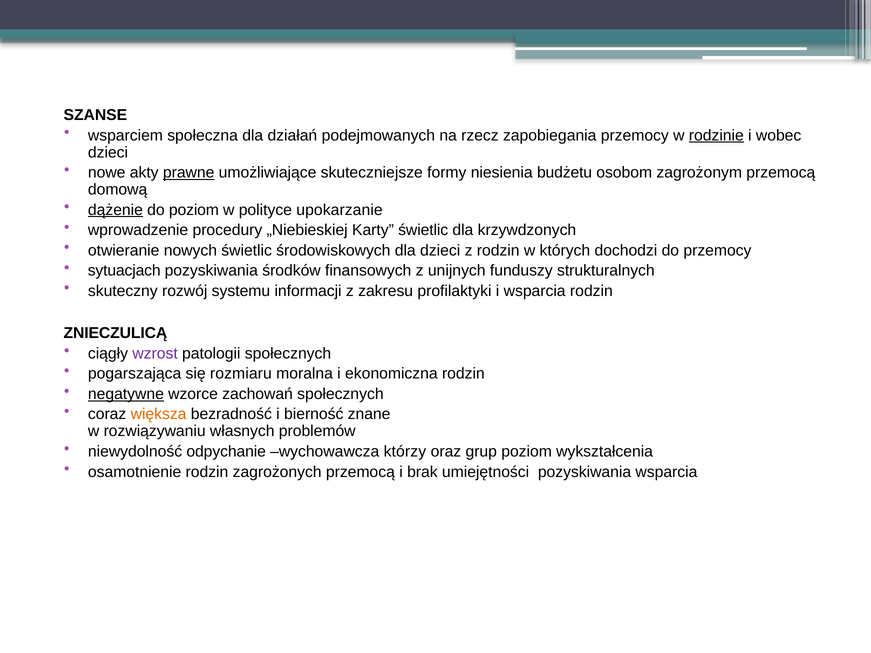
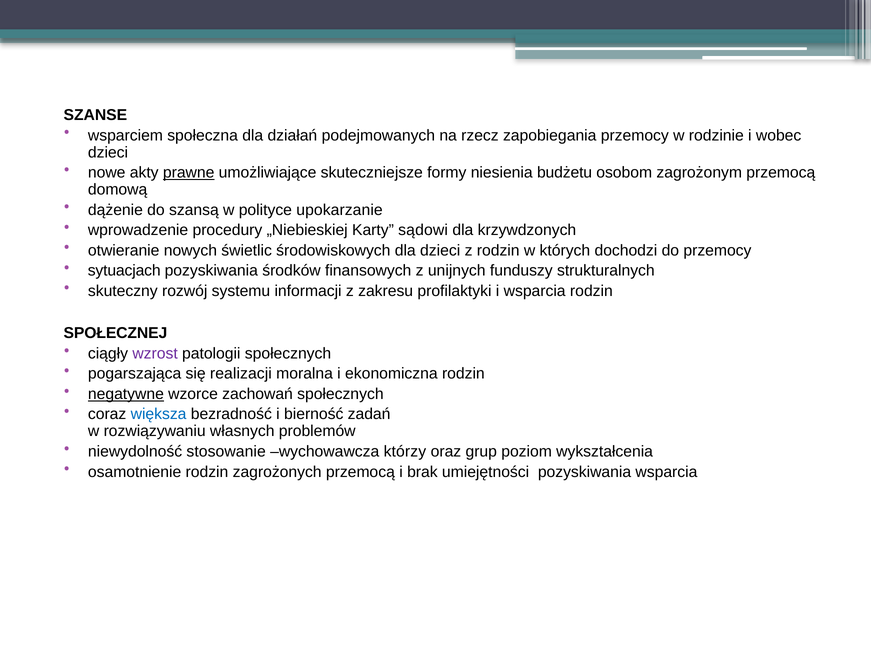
rodzinie underline: present -> none (716, 135)
dążenie underline: present -> none (115, 210)
do poziom: poziom -> szansą (194, 210)
Karty świetlic: świetlic -> sądowi (423, 230)
ZNIECZULICĄ: ZNIECZULICĄ -> SPOŁECZNEJ (115, 333)
rozmiaru: rozmiaru -> realizacji (241, 374)
większa colour: orange -> blue (159, 414)
znane: znane -> zadań (369, 414)
odpychanie: odpychanie -> stosowanie (226, 452)
